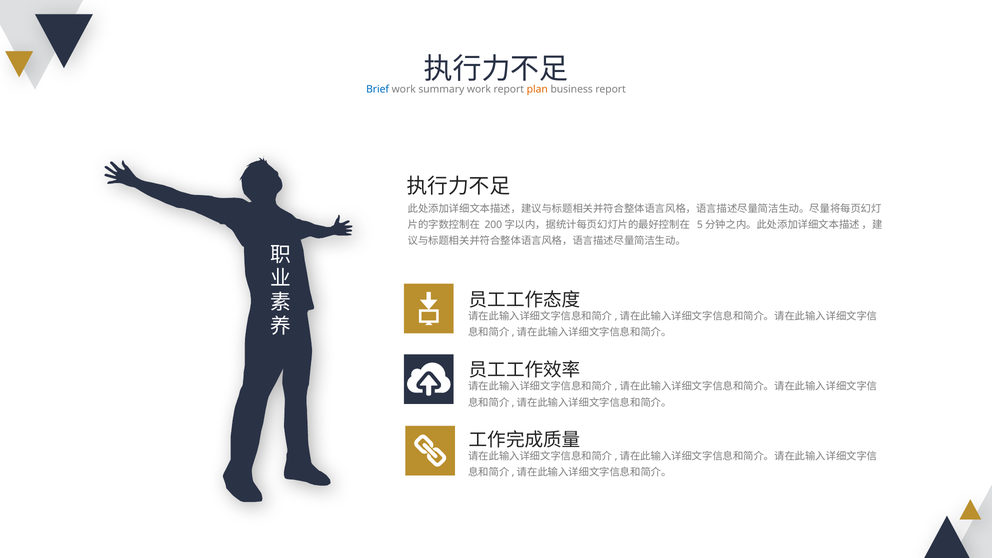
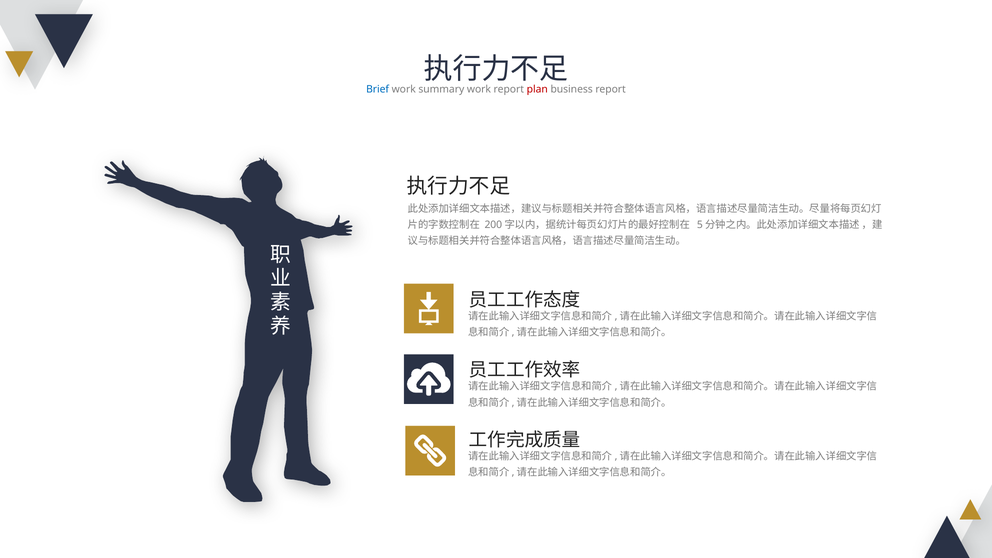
plan colour: orange -> red (537, 90)
